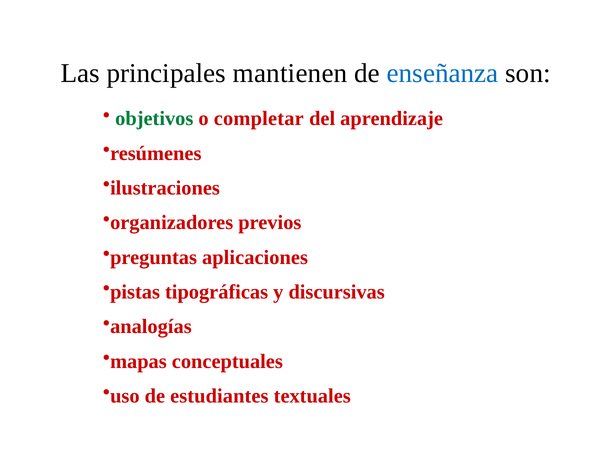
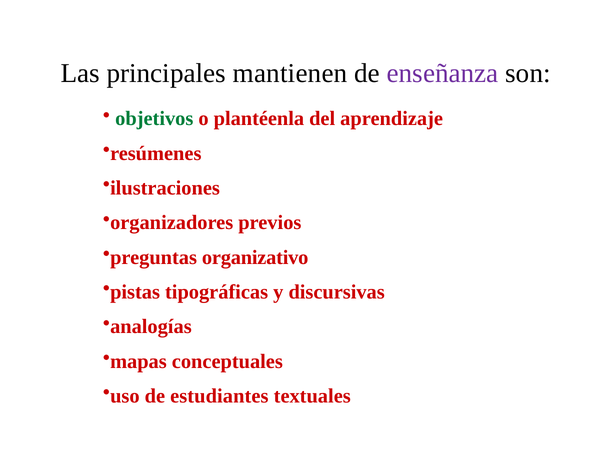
enseñanza colour: blue -> purple (443, 73)
completar: completar -> plantéenla (259, 119)
aplicaciones: aplicaciones -> organizativo (255, 257)
